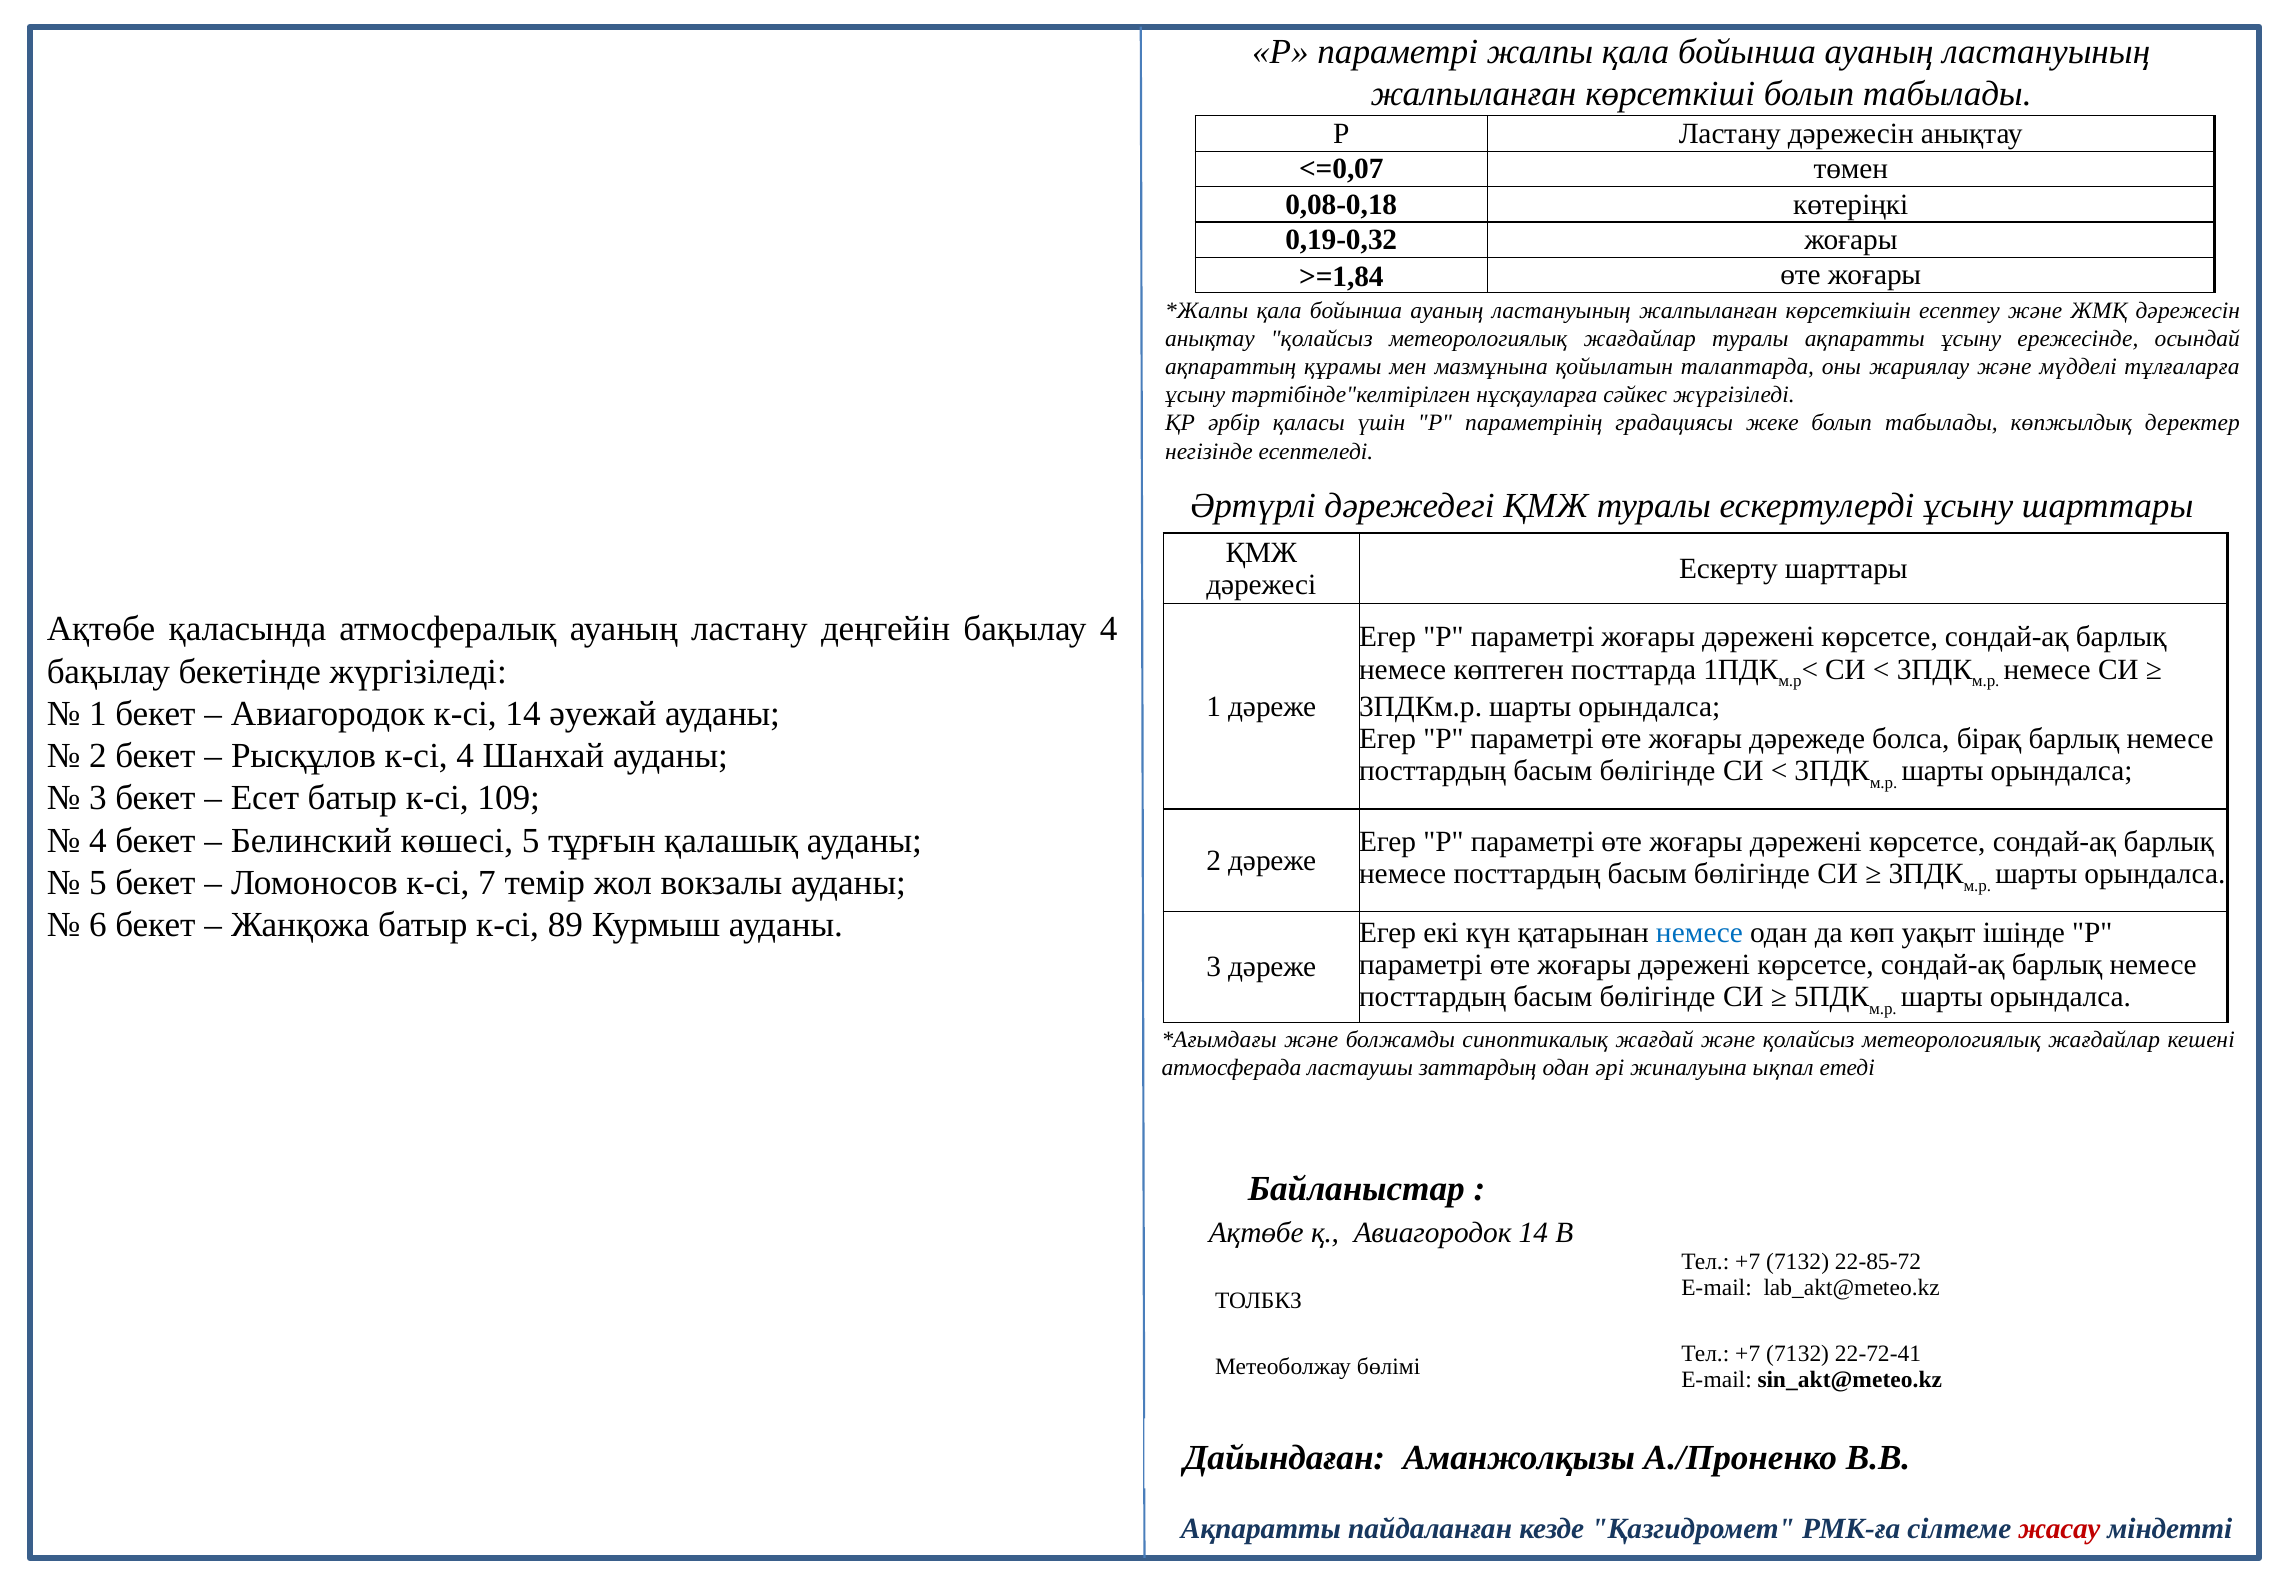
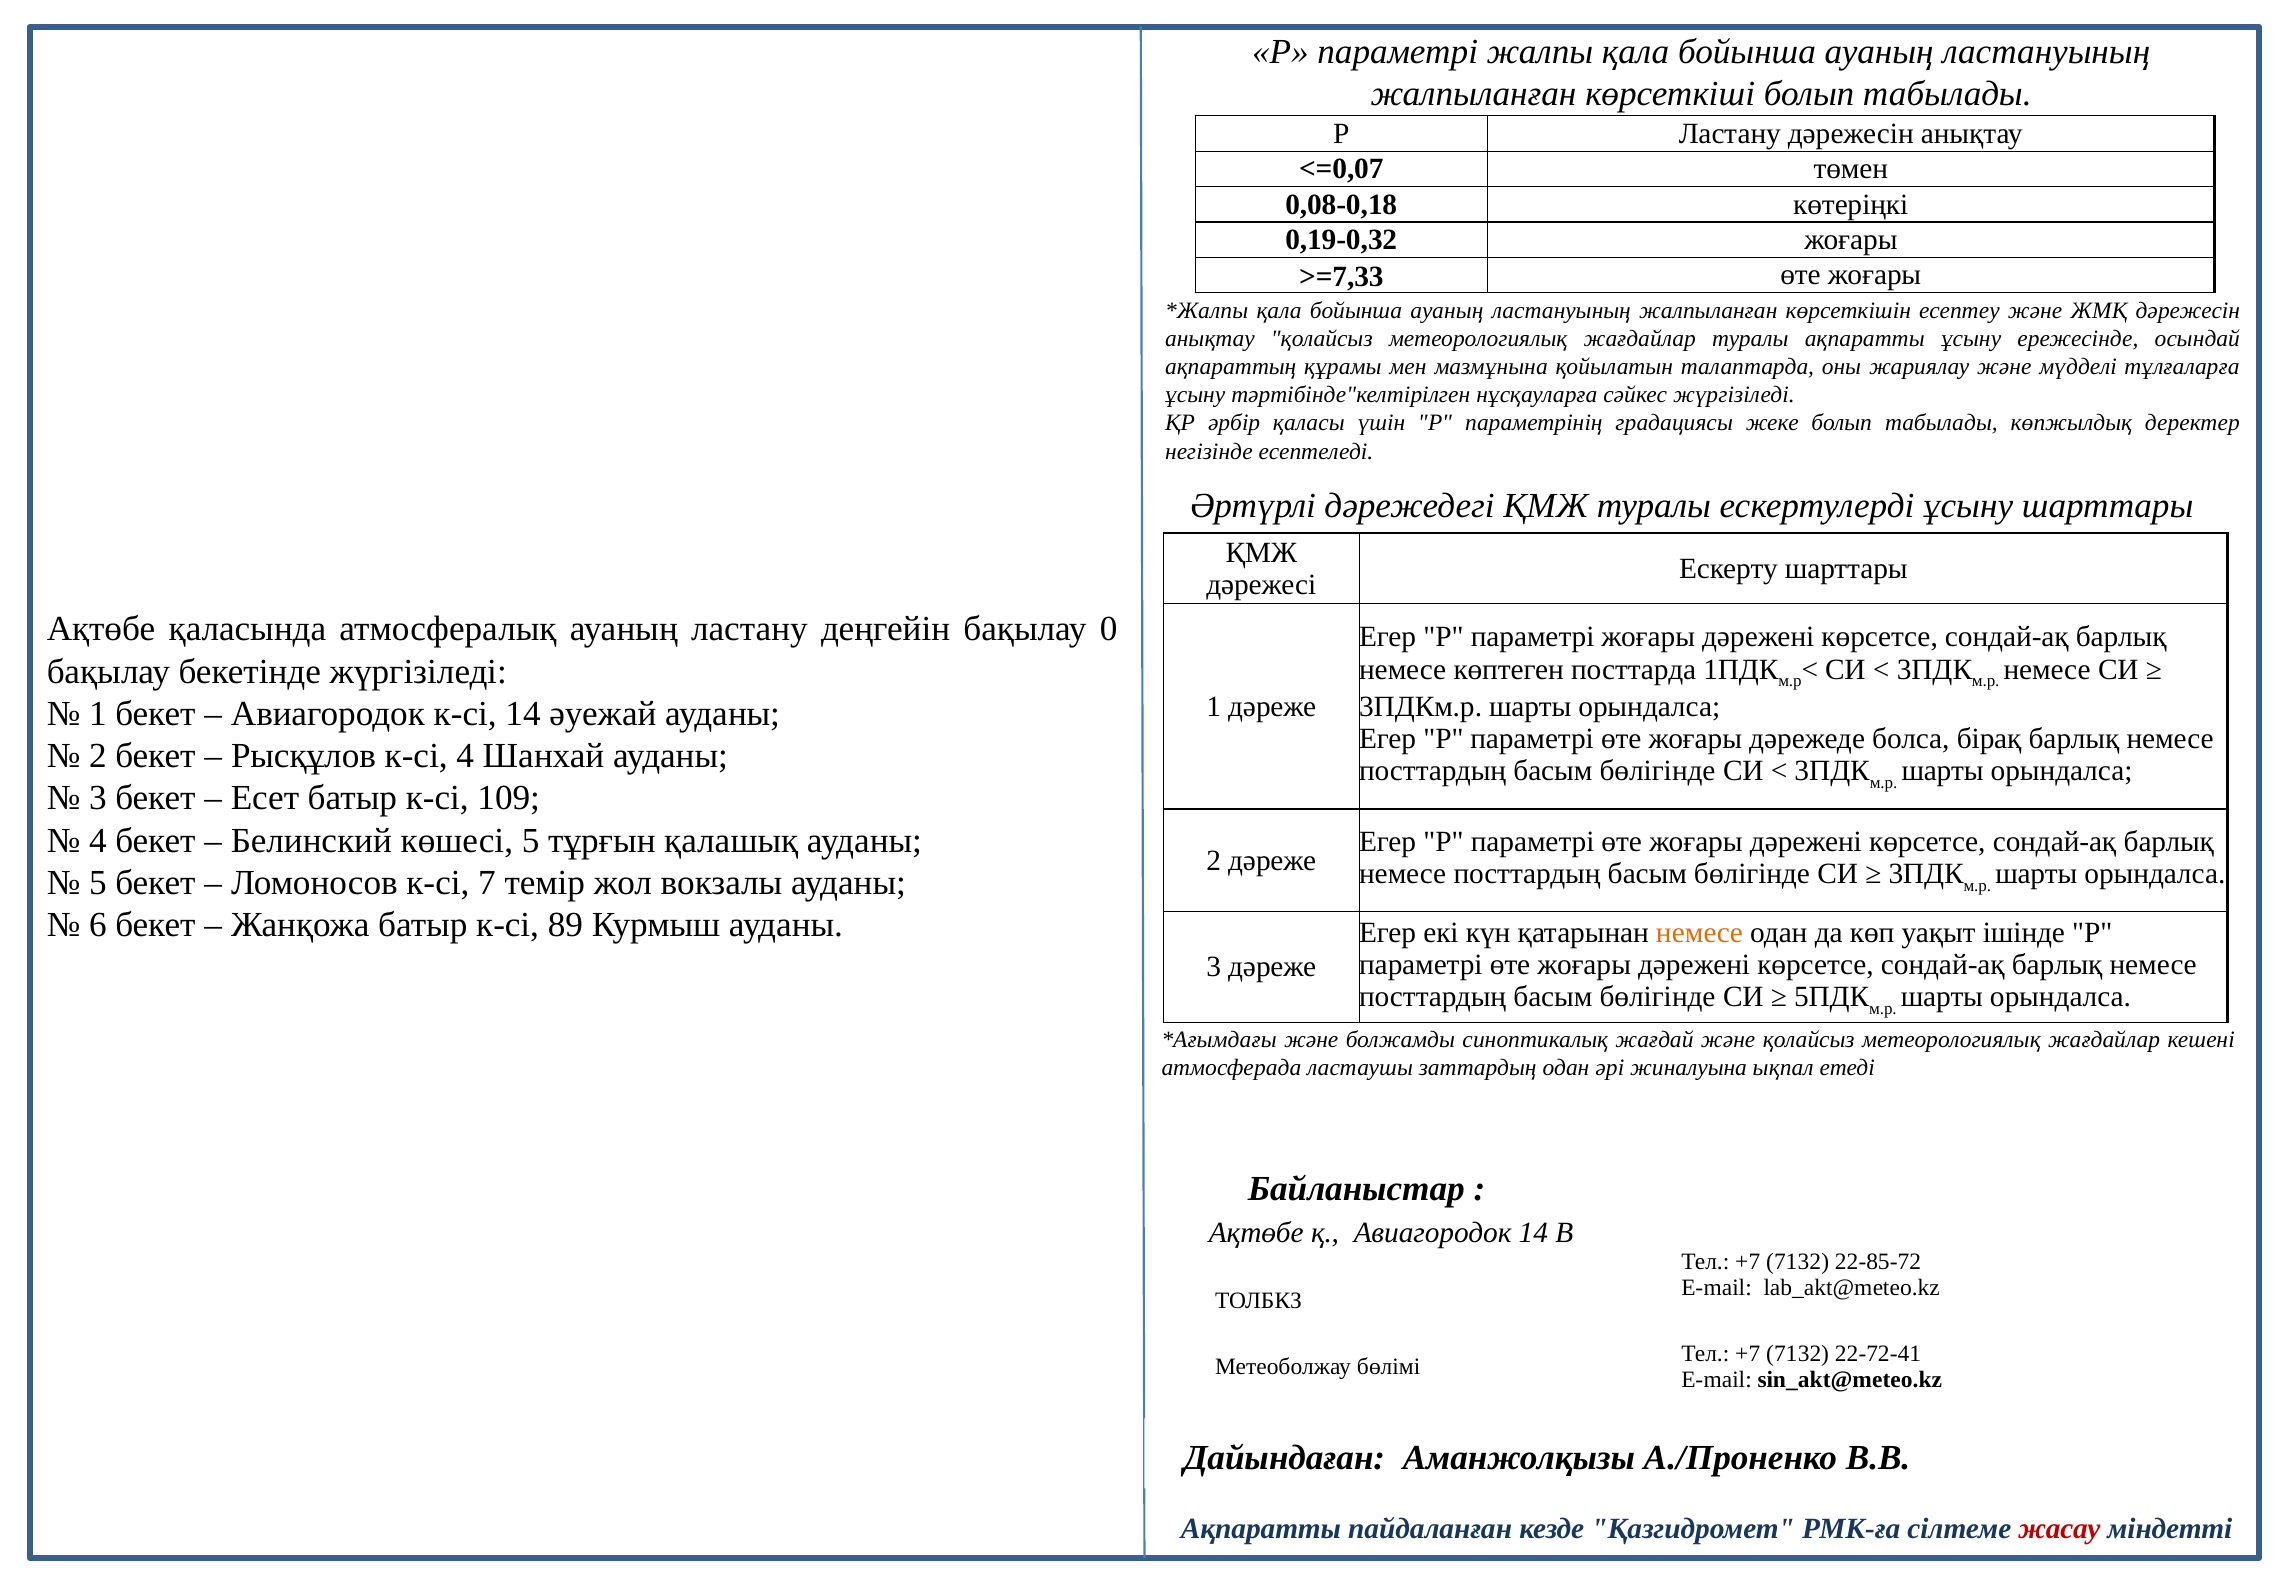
>=1,84: >=1,84 -> >=7,33 (1341, 277)
бақылау 4: 4 -> 0 (1109, 629)
немесе colour: blue -> orange (1699, 932)
